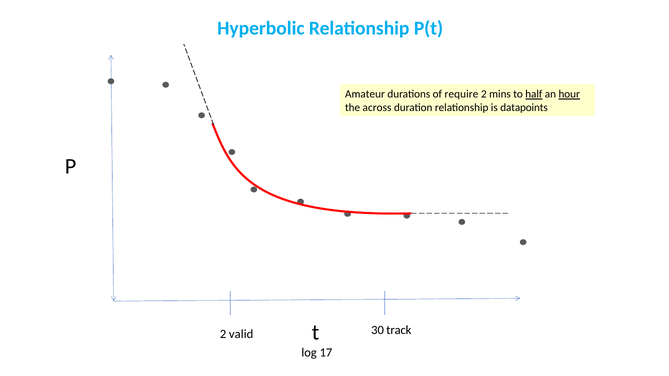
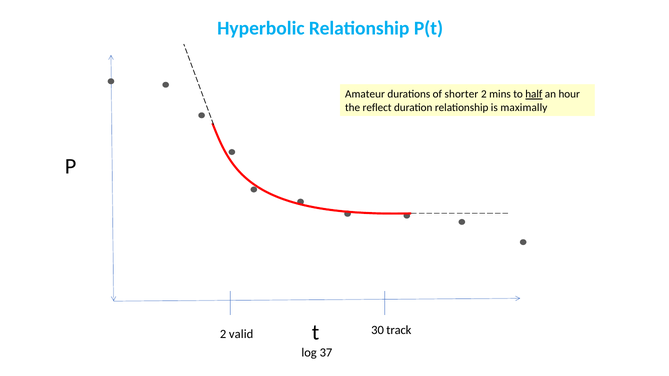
require: require -> shorter (461, 94)
hour underline: present -> none (569, 94)
across: across -> reflect (377, 108)
datapoints: datapoints -> maximally (524, 108)
17: 17 -> 37 (326, 353)
